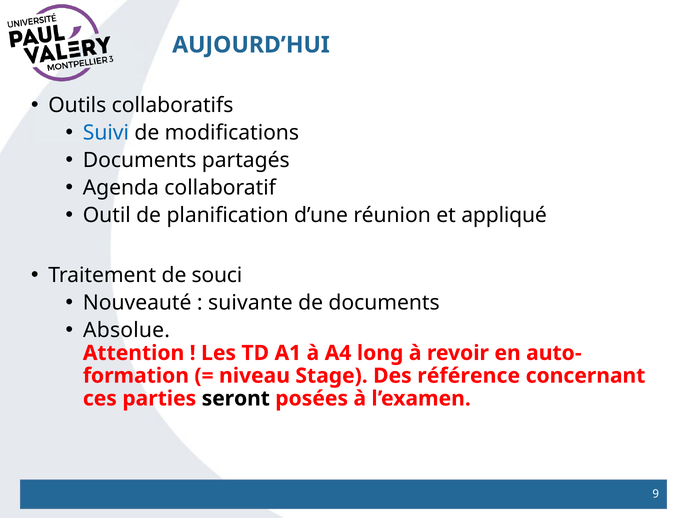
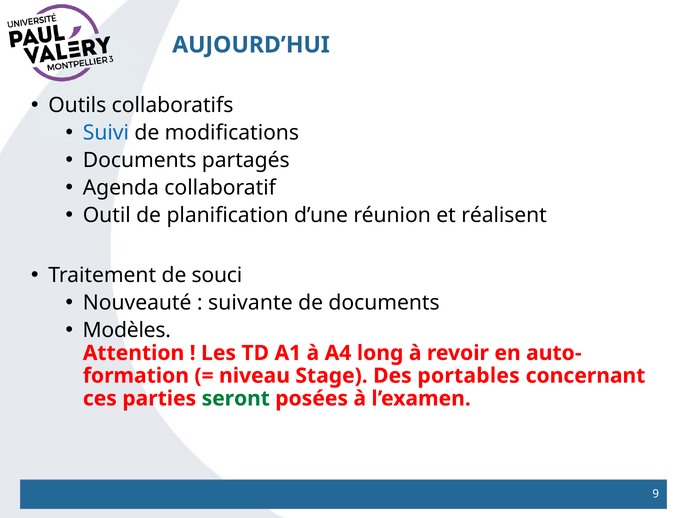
appliqué: appliqué -> réalisent (504, 215)
Absolue: Absolue -> Modèles (127, 330)
référence: référence -> portables (469, 376)
seront colour: black -> green (236, 399)
